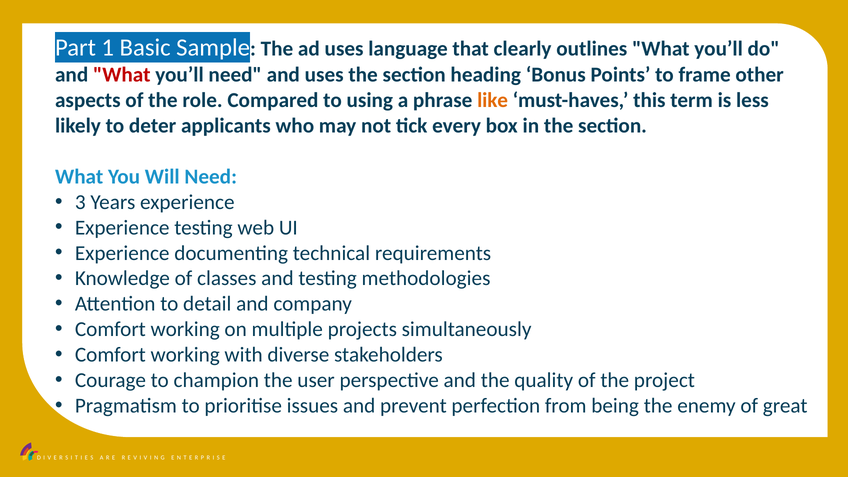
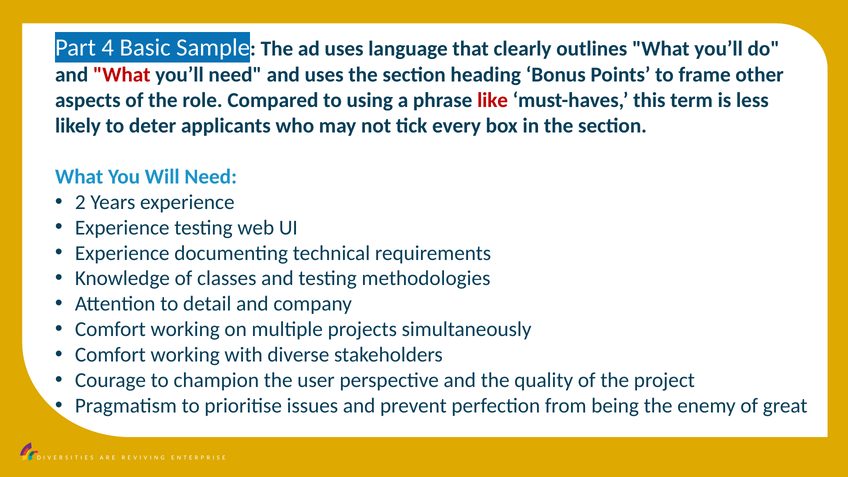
1: 1 -> 4 (108, 48)
like colour: orange -> red (493, 100)
3: 3 -> 2 (80, 202)
